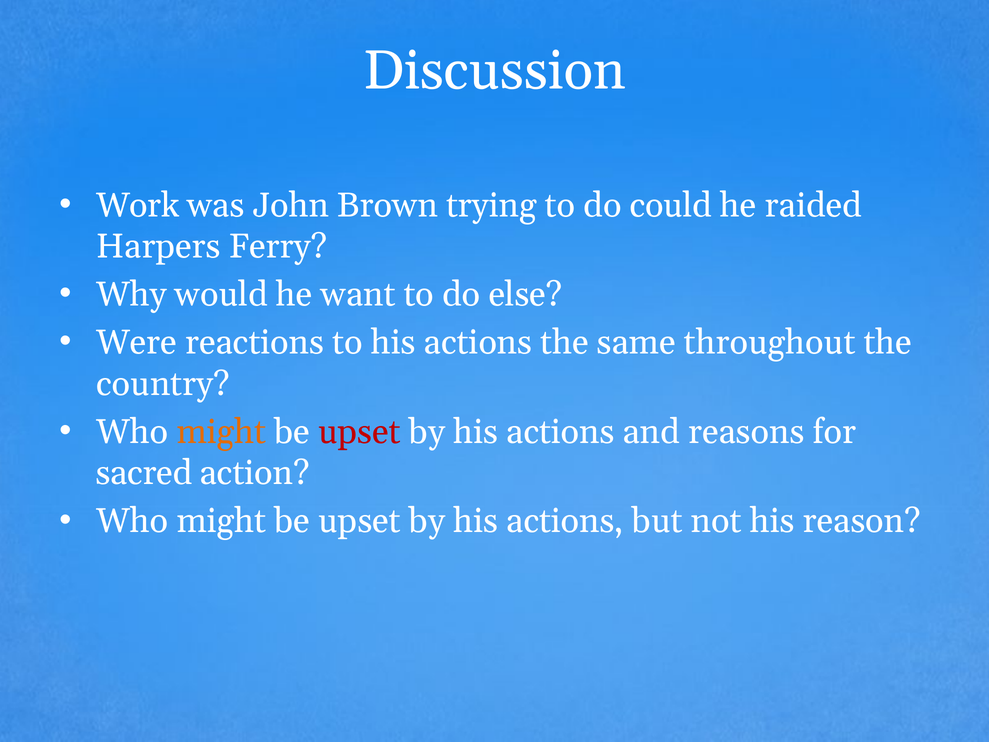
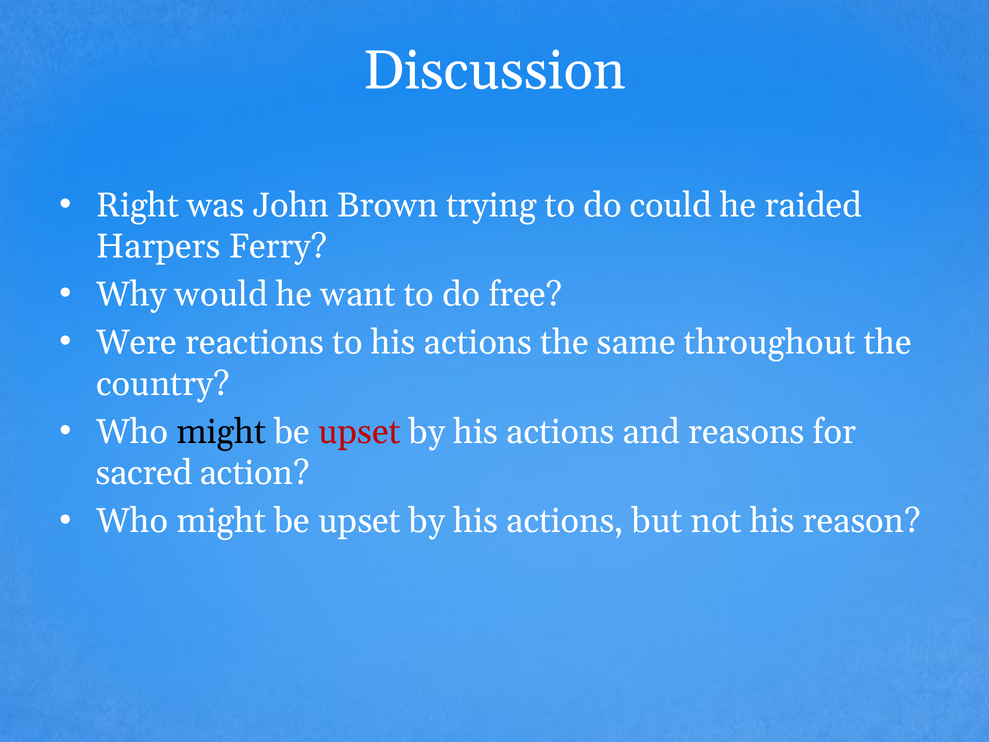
Work: Work -> Right (138, 205)
else: else -> free (525, 294)
might colour: orange -> black (221, 432)
